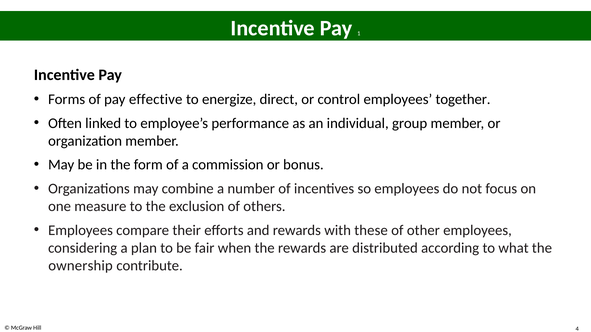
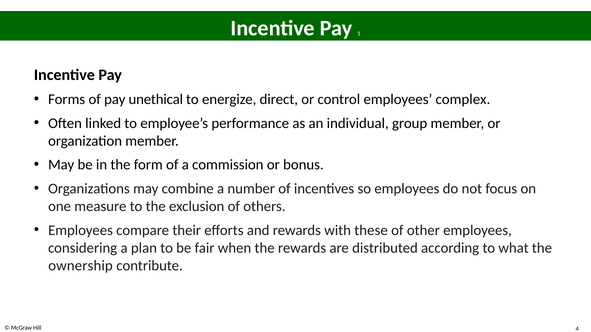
effective: effective -> unethical (156, 99)
together: together -> complex (463, 99)
